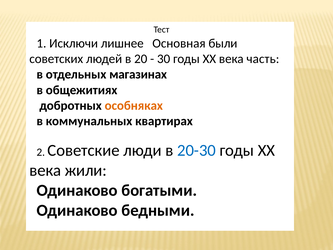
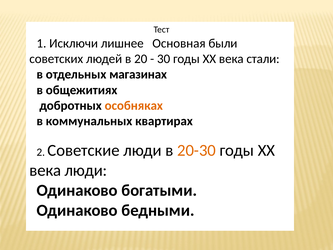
часть: часть -> стали (263, 59)
20-30 colour: blue -> orange (196, 150)
века жили: жили -> люди (86, 170)
